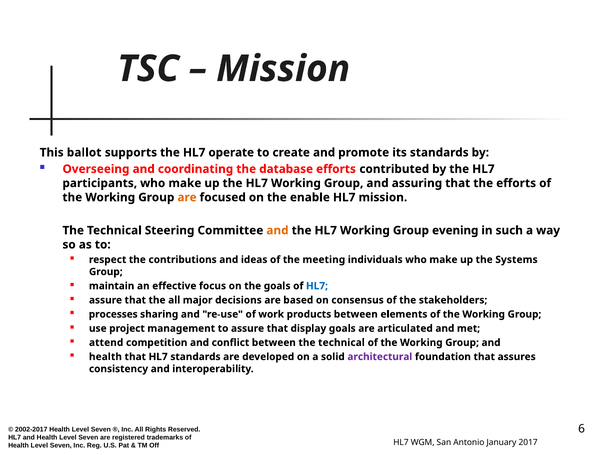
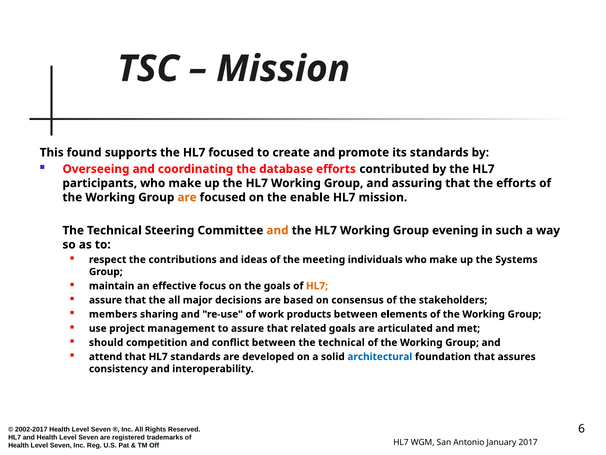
ballot: ballot -> found (84, 152)
HL7 operate: operate -> focused (231, 152)
HL7 colour: blue -> orange (317, 286)
processes: processes -> members (113, 314)
display: display -> related (308, 328)
attend: attend -> should (106, 342)
health: health -> attend (106, 356)
architectural colour: purple -> blue (380, 356)
